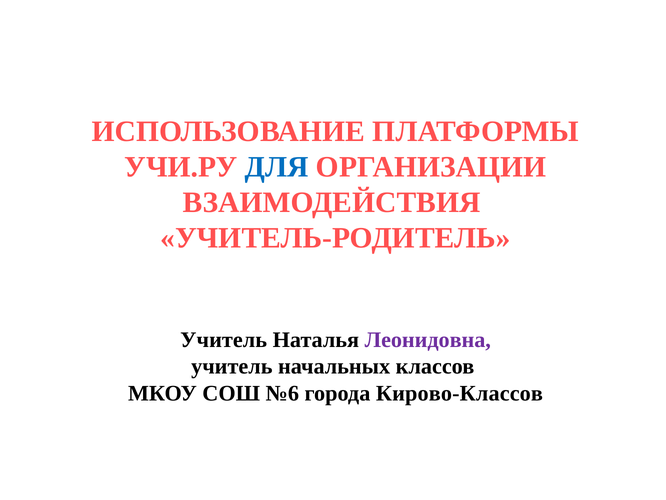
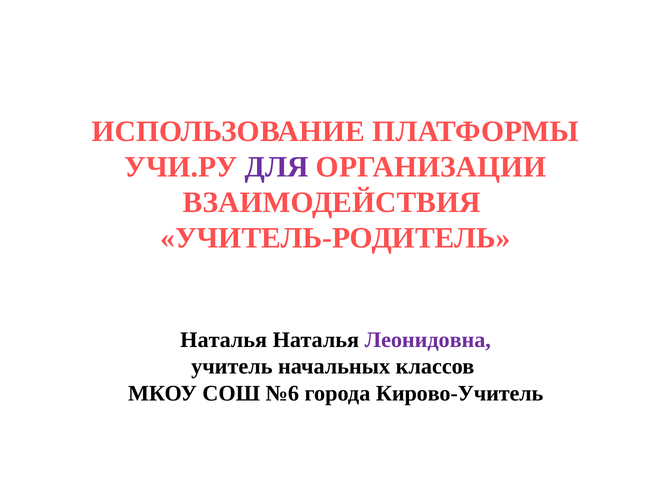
ДЛЯ colour: blue -> purple (277, 167)
Учитель: Учитель -> Наталья (224, 340)
Кирово-Классов: Кирово-Классов -> Кирово-Учитель (460, 393)
